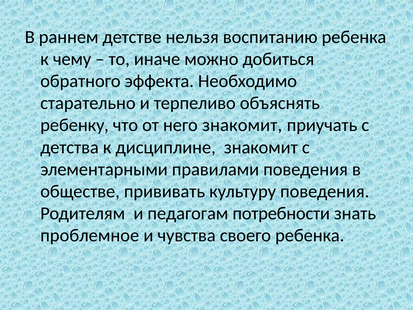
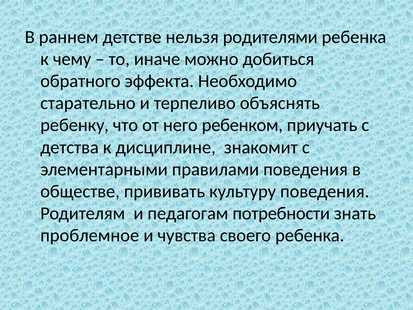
воспитанию: воспитанию -> родителями (270, 37)
него знакомит: знакомит -> ребенком (242, 125)
